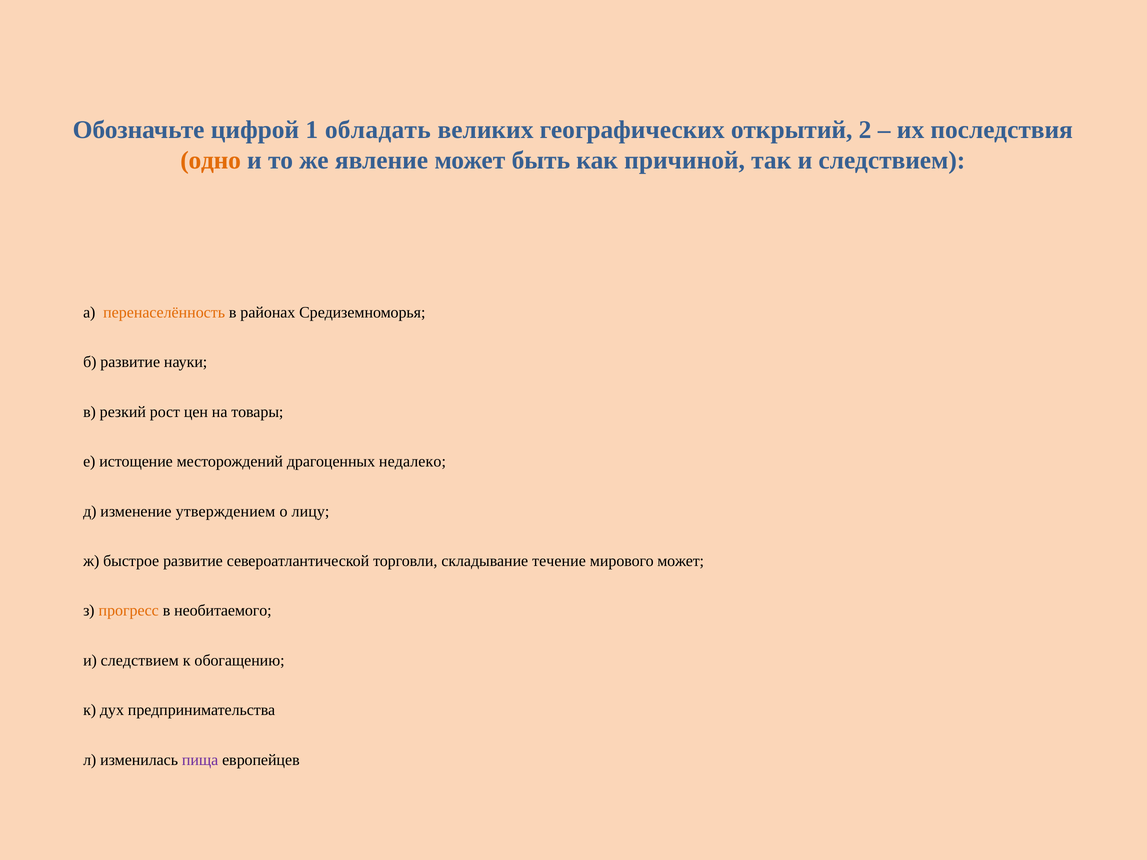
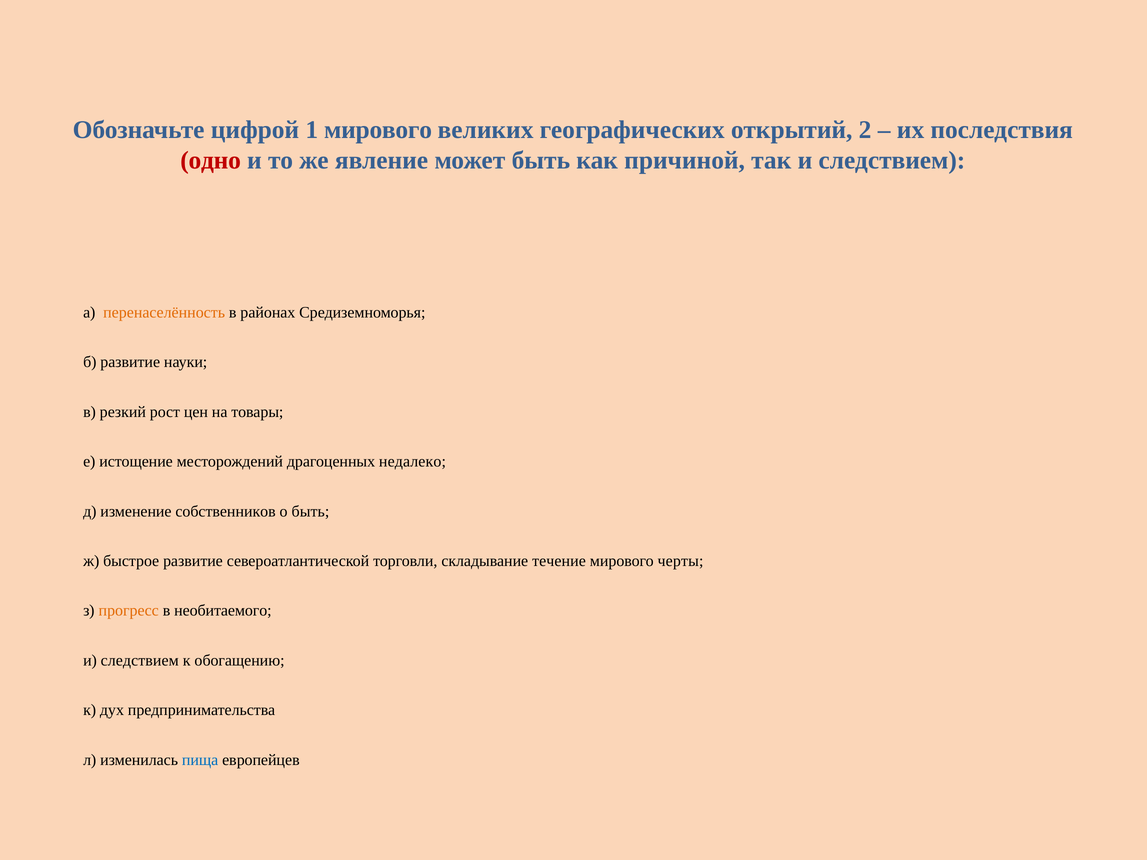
1 обладать: обладать -> мирового (378, 130)
одно colour: orange -> red (211, 160)
утверждением: утверждением -> собственников (226, 511)
о лицу: лицу -> быть (310, 511)
мирового может: может -> черты (680, 561)
пища colour: purple -> blue (200, 760)
